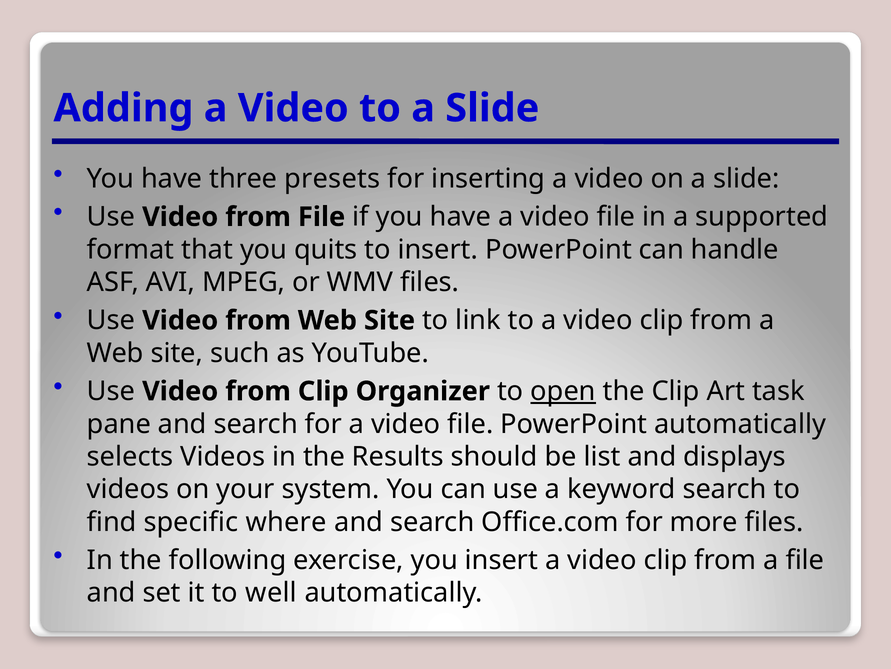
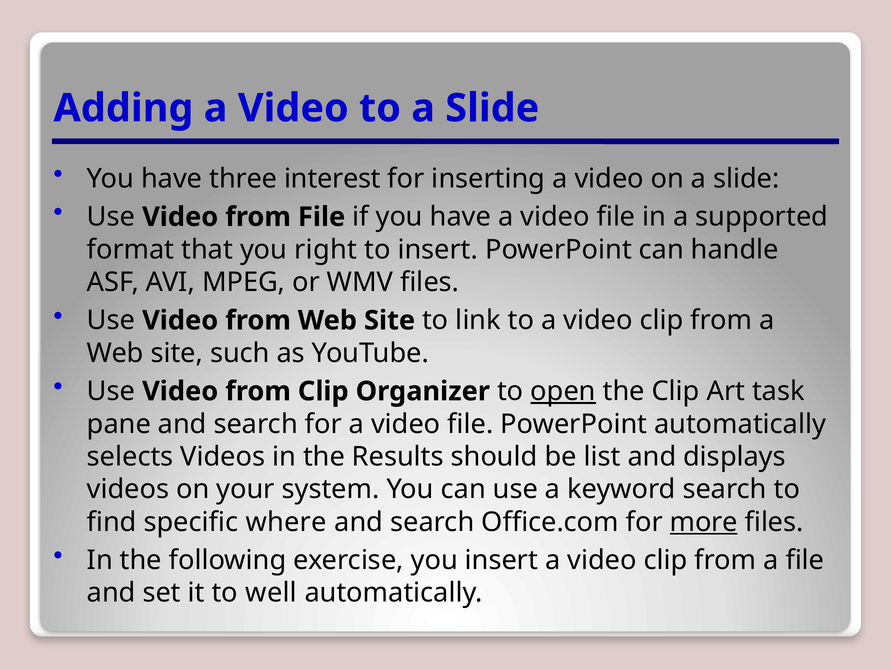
presets: presets -> interest (332, 179)
quits: quits -> right (326, 249)
more underline: none -> present (704, 522)
